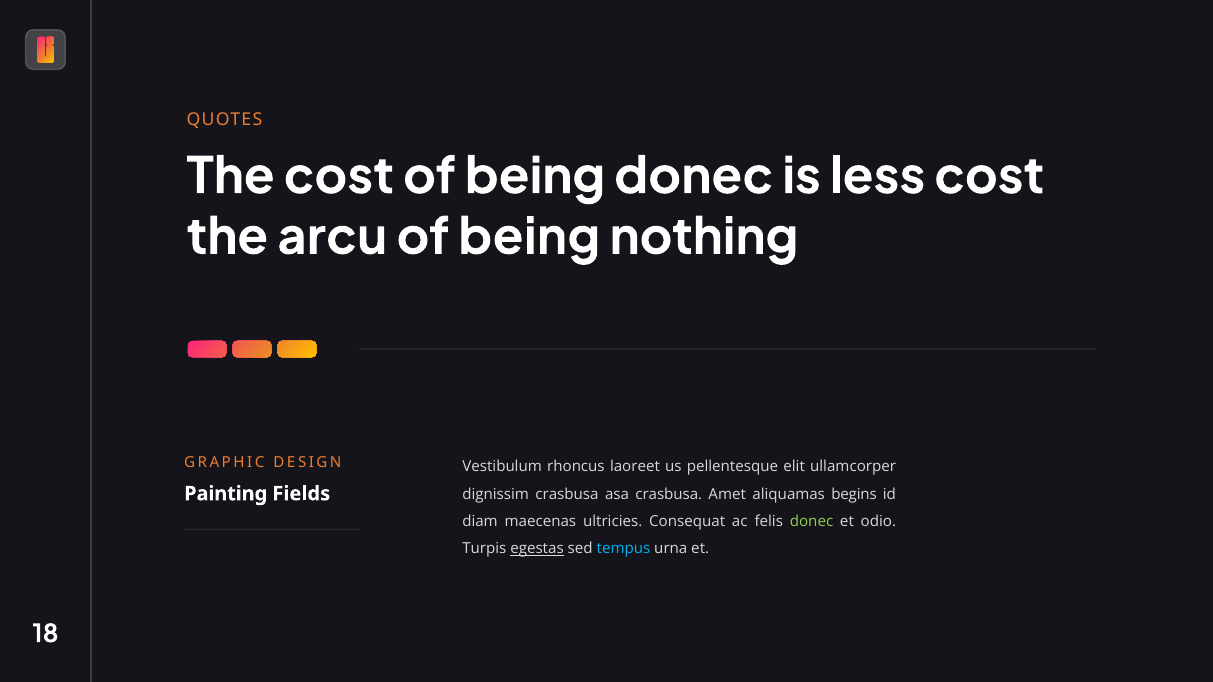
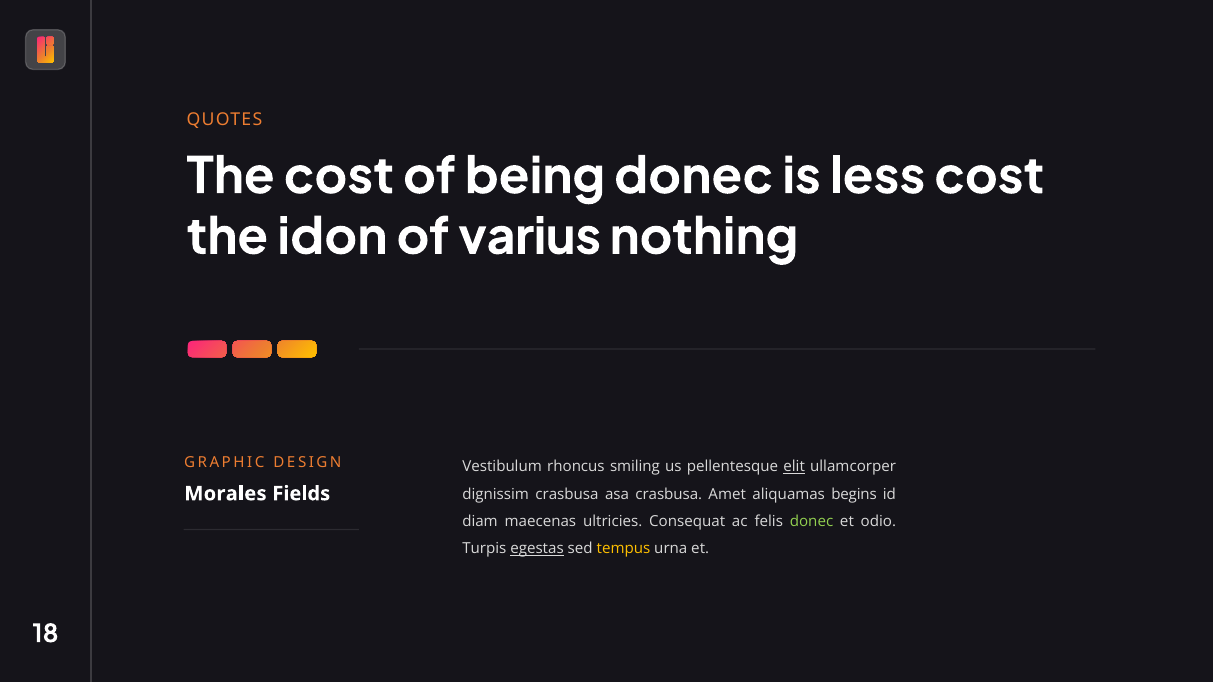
arcu: arcu -> idon (332, 237)
being: being -> varius (530, 237)
laoreet: laoreet -> smiling (635, 467)
elit underline: none -> present (794, 467)
Painting: Painting -> Morales (225, 494)
tempus colour: light blue -> yellow (623, 549)
